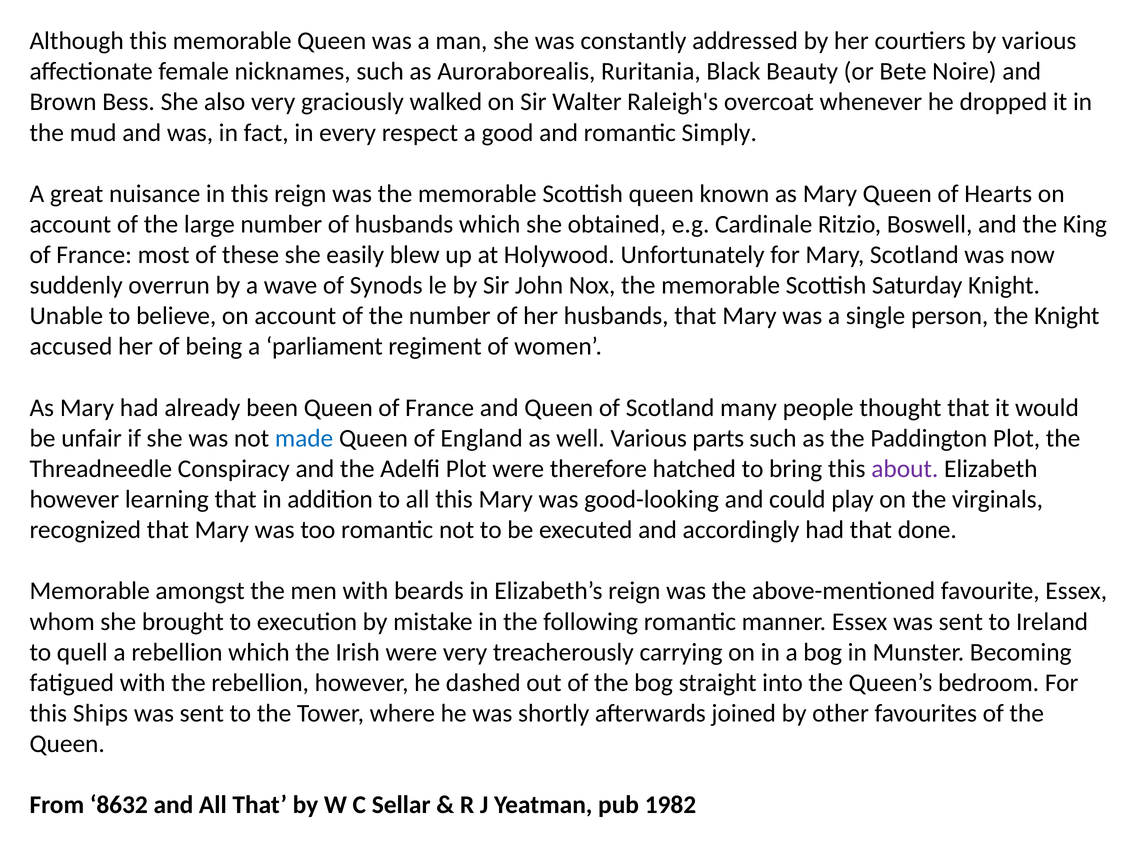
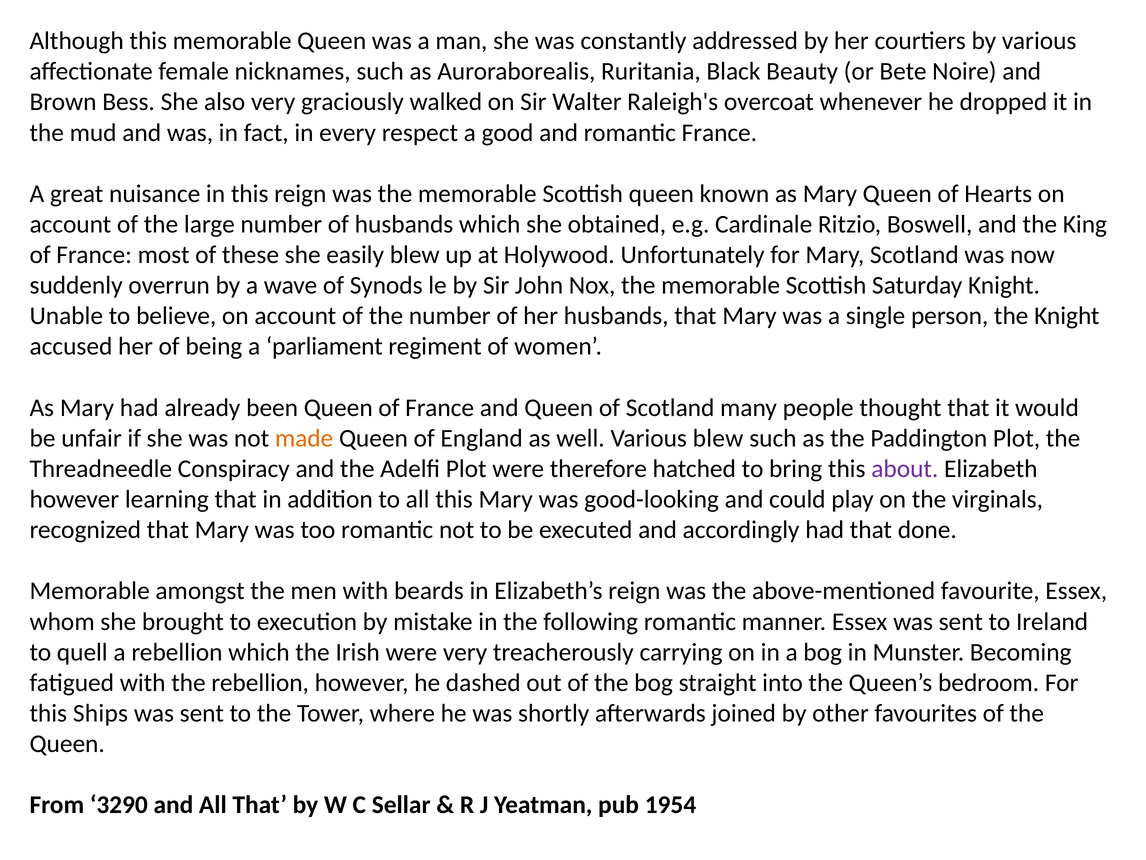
romantic Simply: Simply -> France (719, 133)
made colour: blue -> orange (304, 438)
Various parts: parts -> blew (718, 438)
8632: 8632 -> 3290 (119, 805)
1982: 1982 -> 1954 (670, 805)
